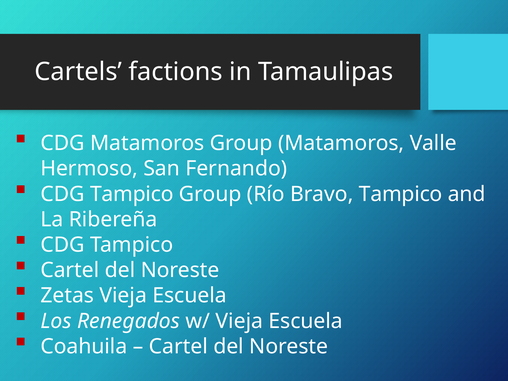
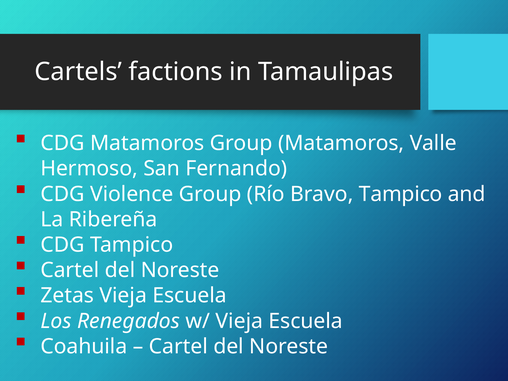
Tampico: Tampico -> Violence (132, 194)
